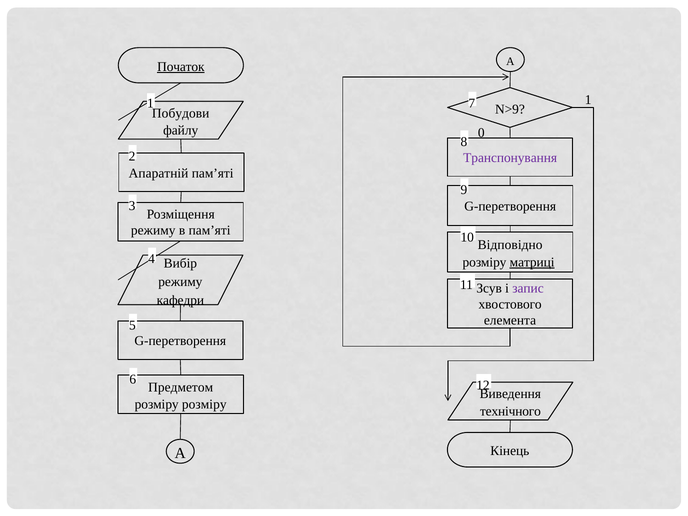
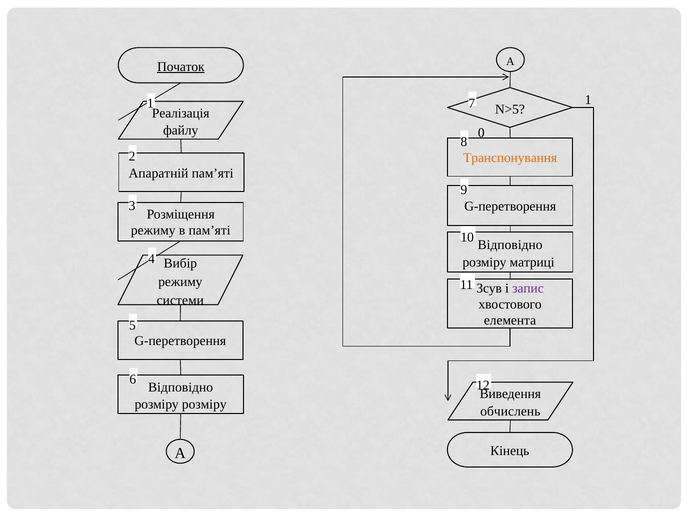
N>9: N>9 -> N>5 (510, 110)
Побудови: Побудови -> Реалізація (181, 113)
Транспонування colour: purple -> orange (510, 158)
матриці underline: present -> none (532, 262)
кафедри: кафедри -> системи (180, 300)
Предметом: Предметом -> Відповідно (181, 387)
технічного: технічного -> обчислень (510, 411)
